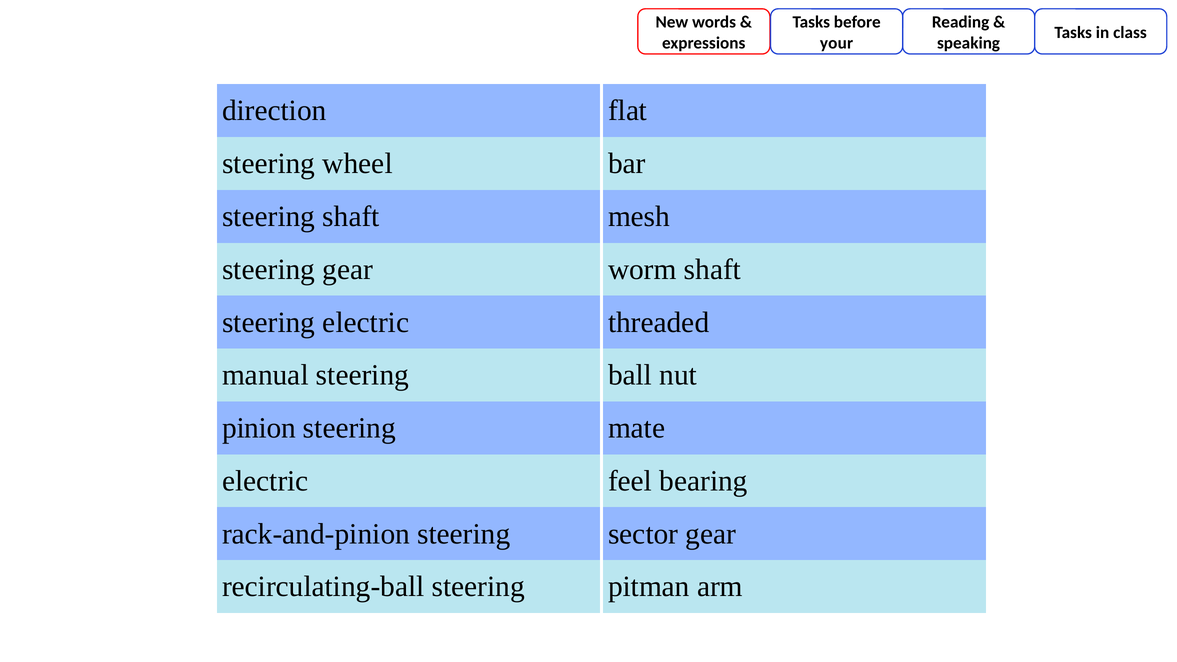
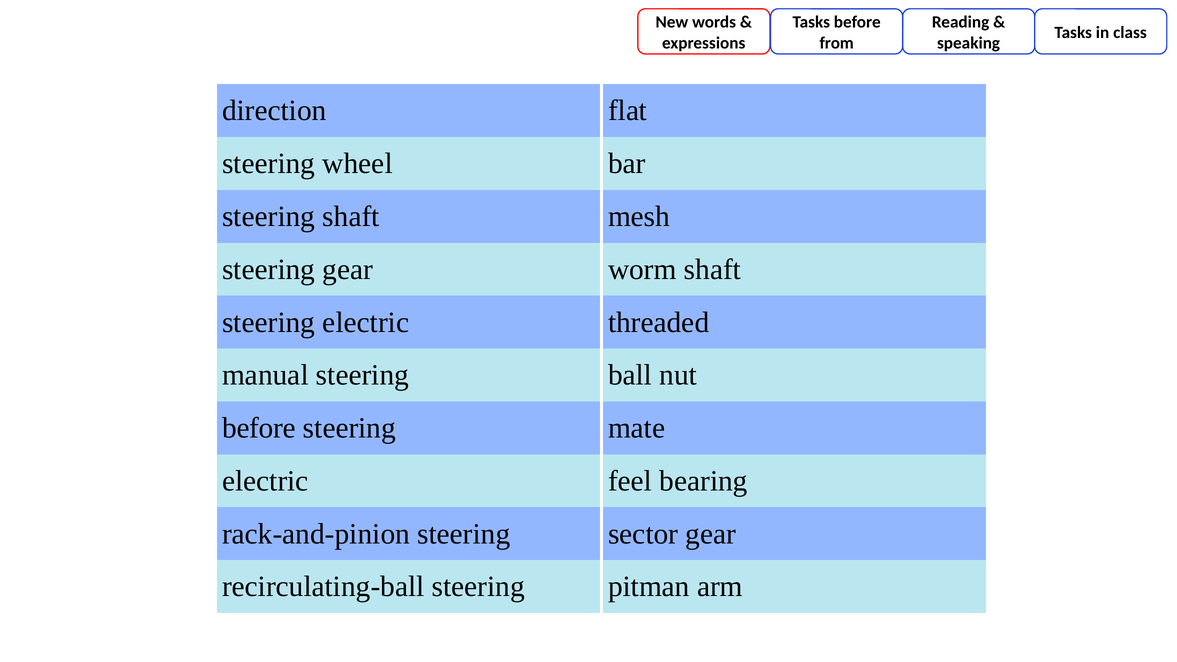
your: your -> from (837, 43)
pinion: pinion -> before (259, 428)
